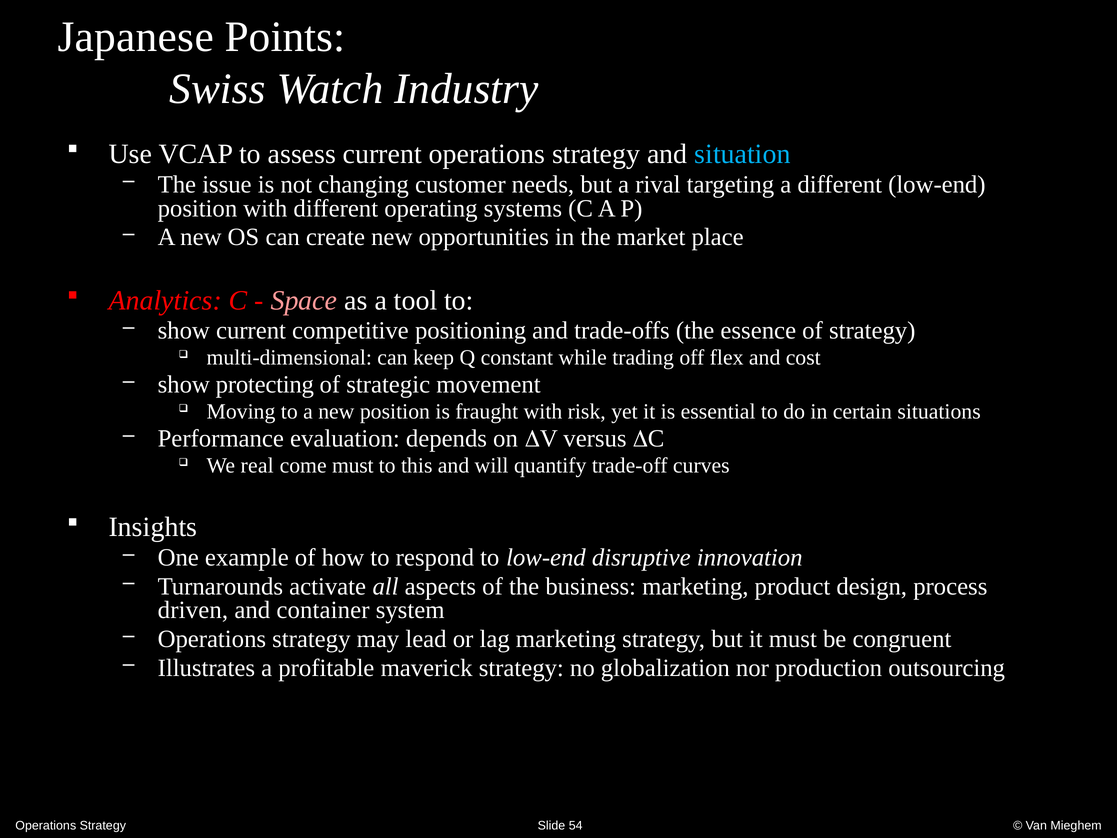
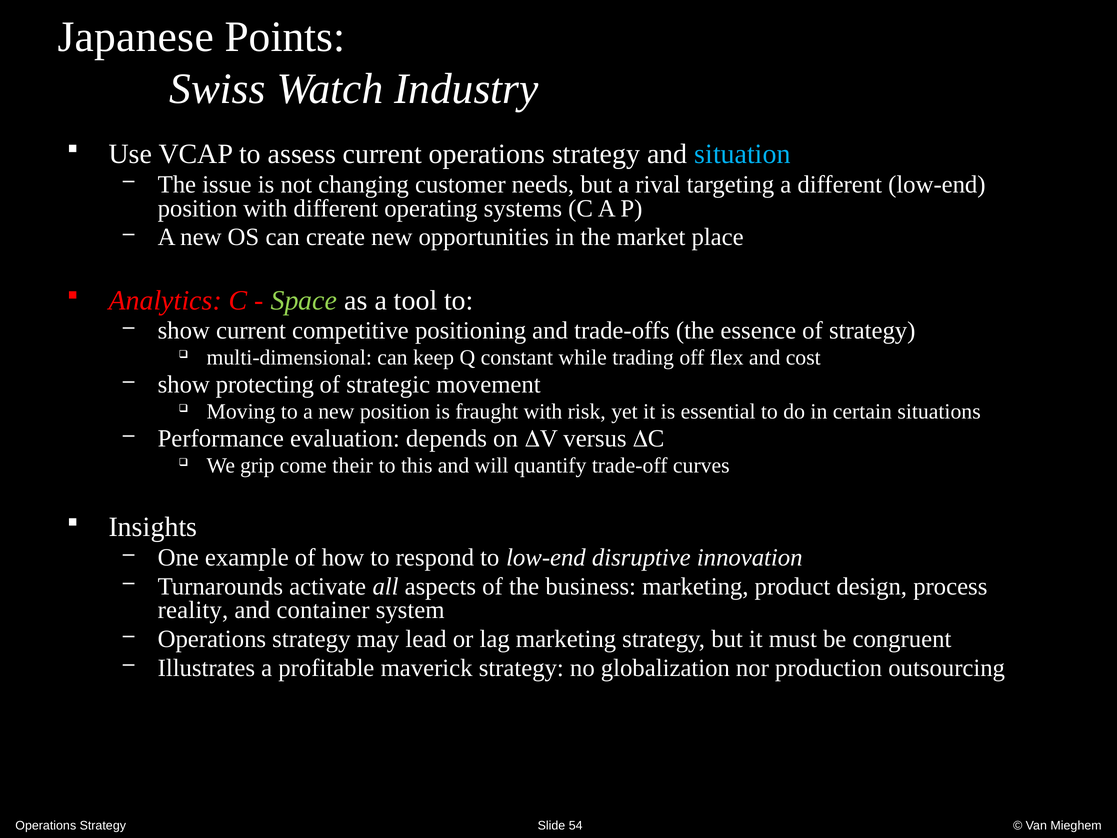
Space colour: pink -> light green (304, 300)
real: real -> grip (257, 466)
come must: must -> their (353, 466)
driven: driven -> reality (193, 610)
